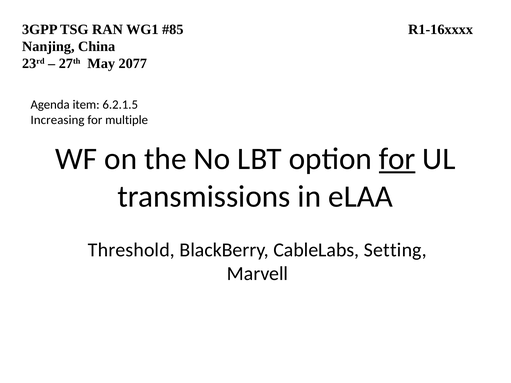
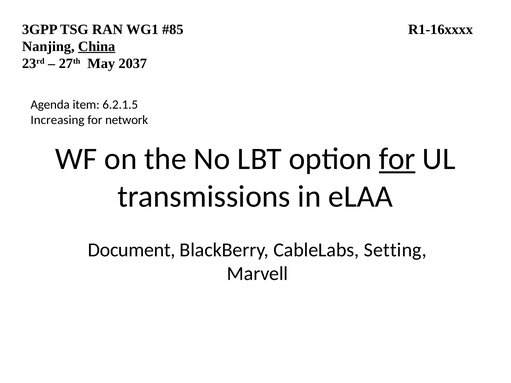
China underline: none -> present (97, 46)
2077: 2077 -> 2037 (133, 63)
multiple: multiple -> network (127, 120)
Threshold: Threshold -> Document (132, 250)
